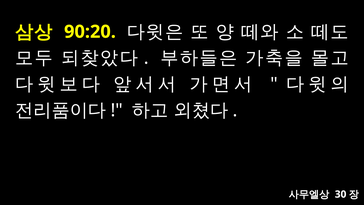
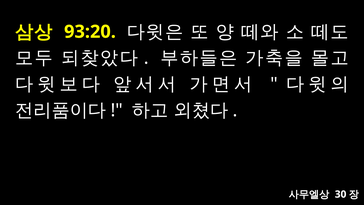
90:20: 90:20 -> 93:20 (90, 32)
